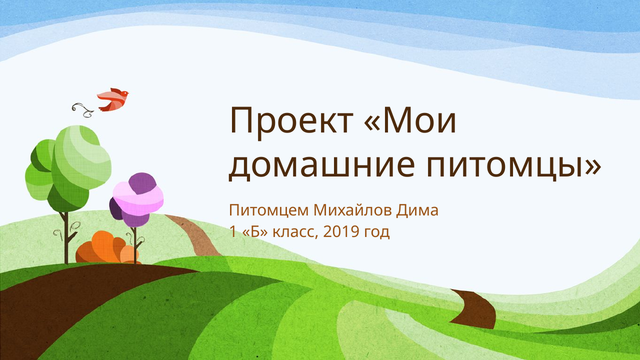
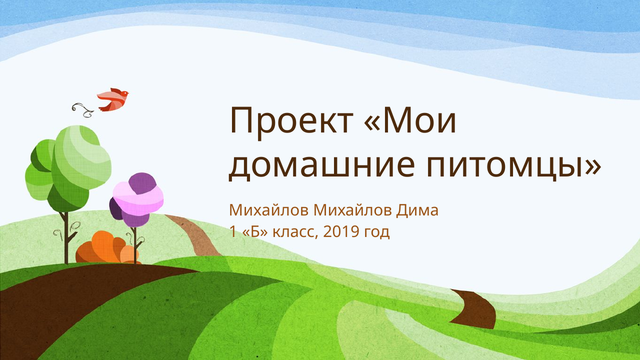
Питомцем: Питомцем -> Михайлов (269, 210)
